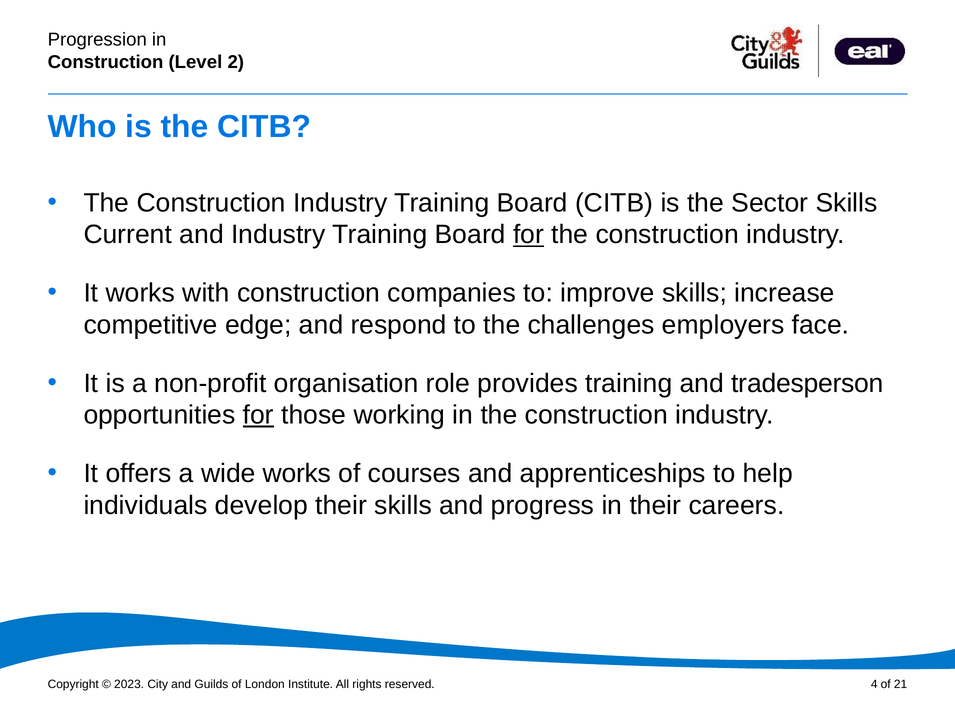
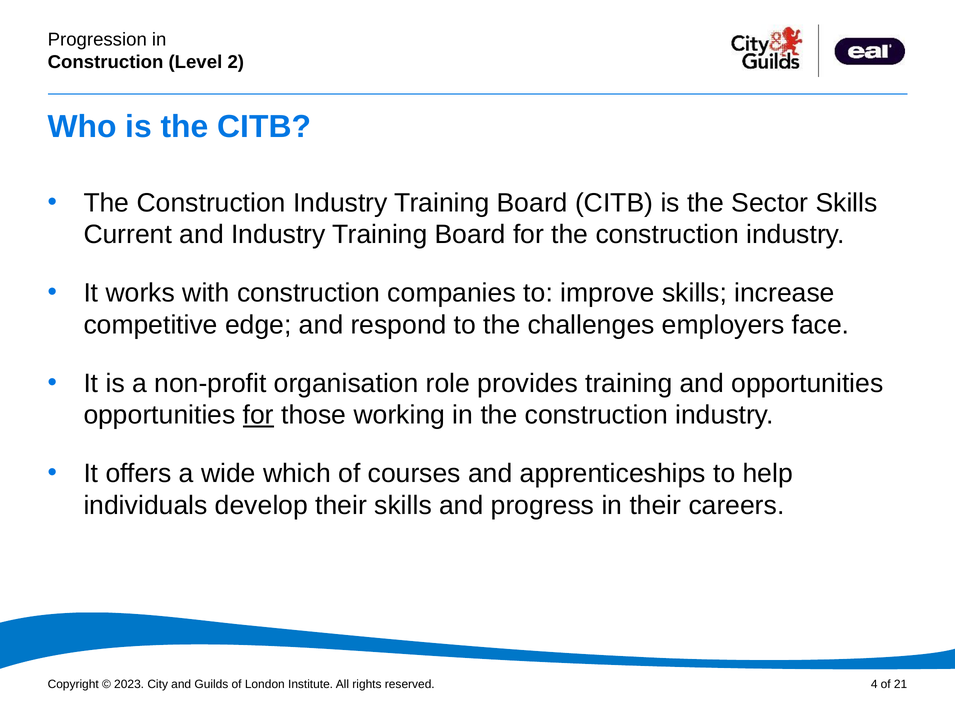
for underline: present -> none (529, 235)
and tradesperson: tradesperson -> opportunities (807, 383)
wide works: works -> which (297, 474)
